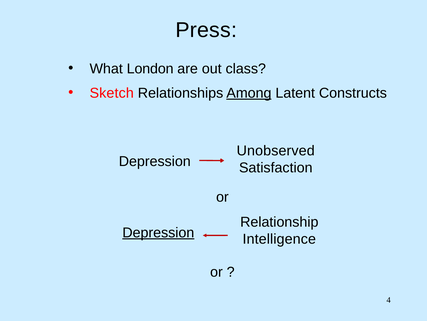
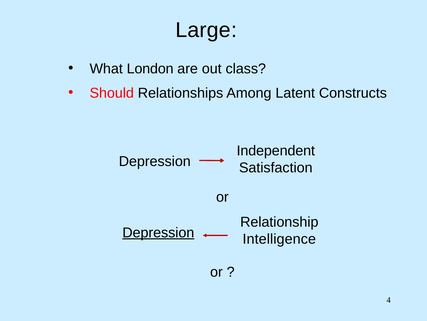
Press: Press -> Large (206, 30)
Sketch: Sketch -> Should (112, 93)
Among underline: present -> none (249, 93)
Unobserved: Unobserved -> Independent (276, 150)
